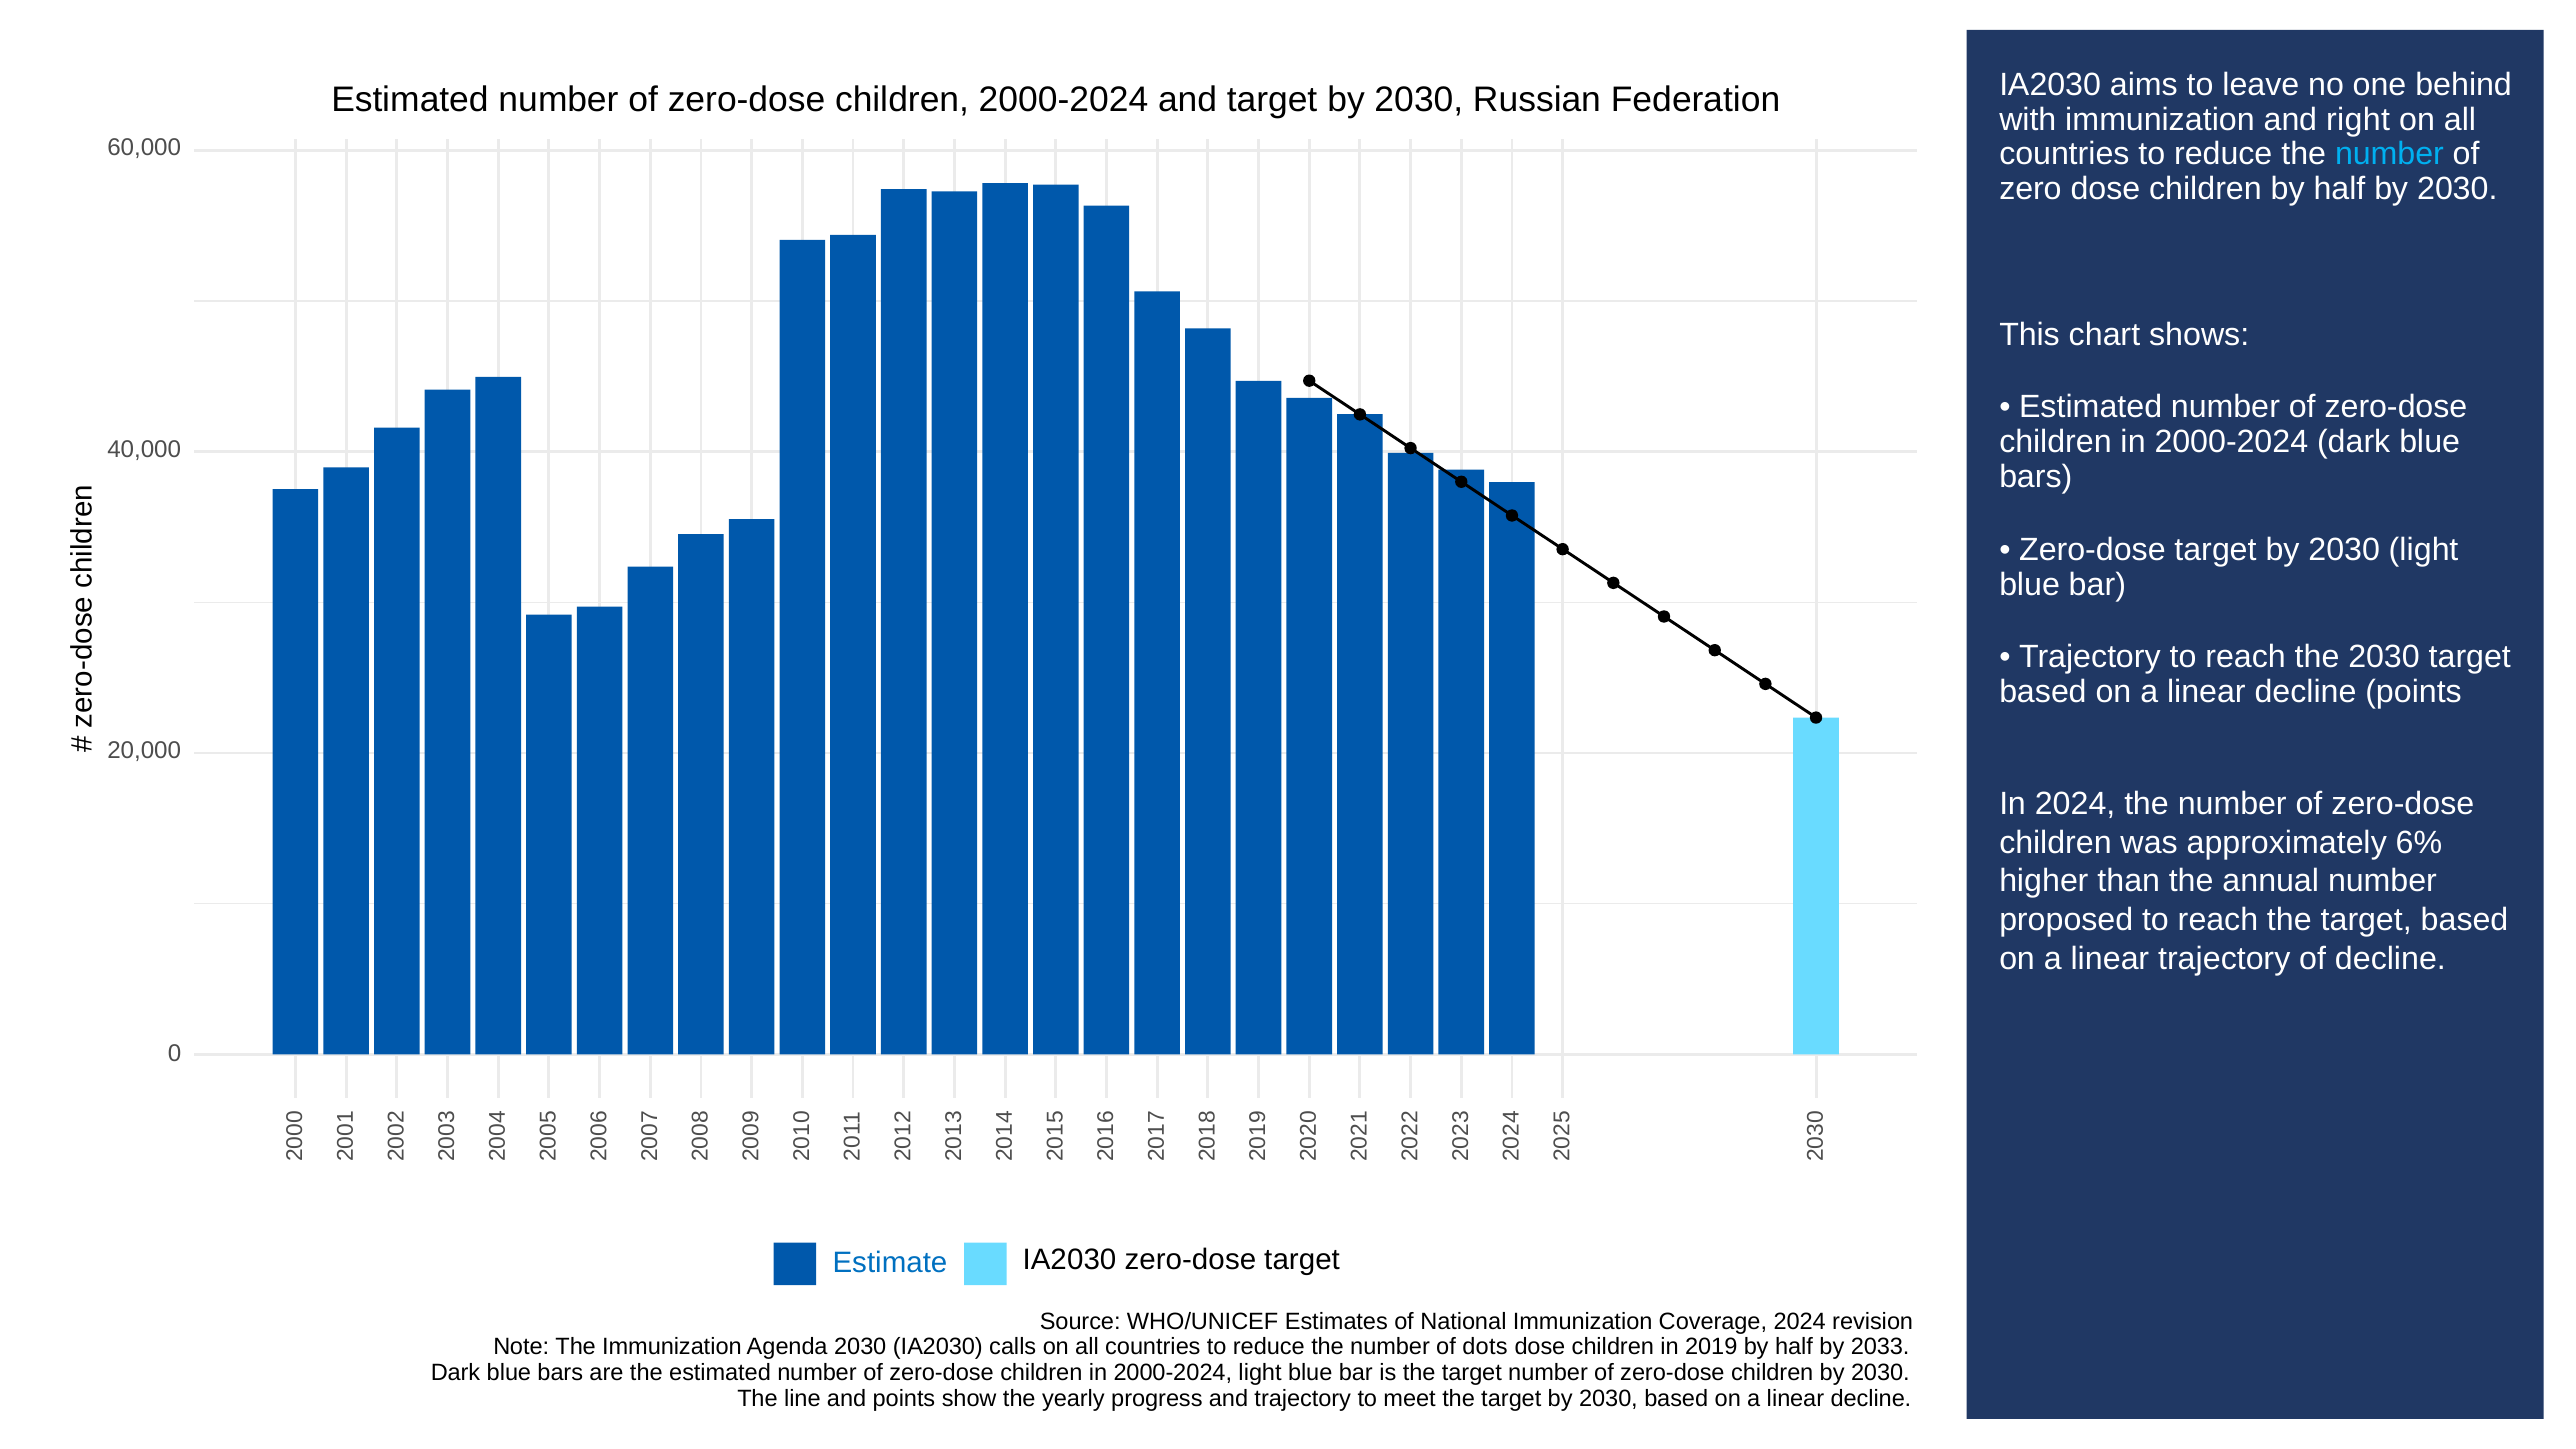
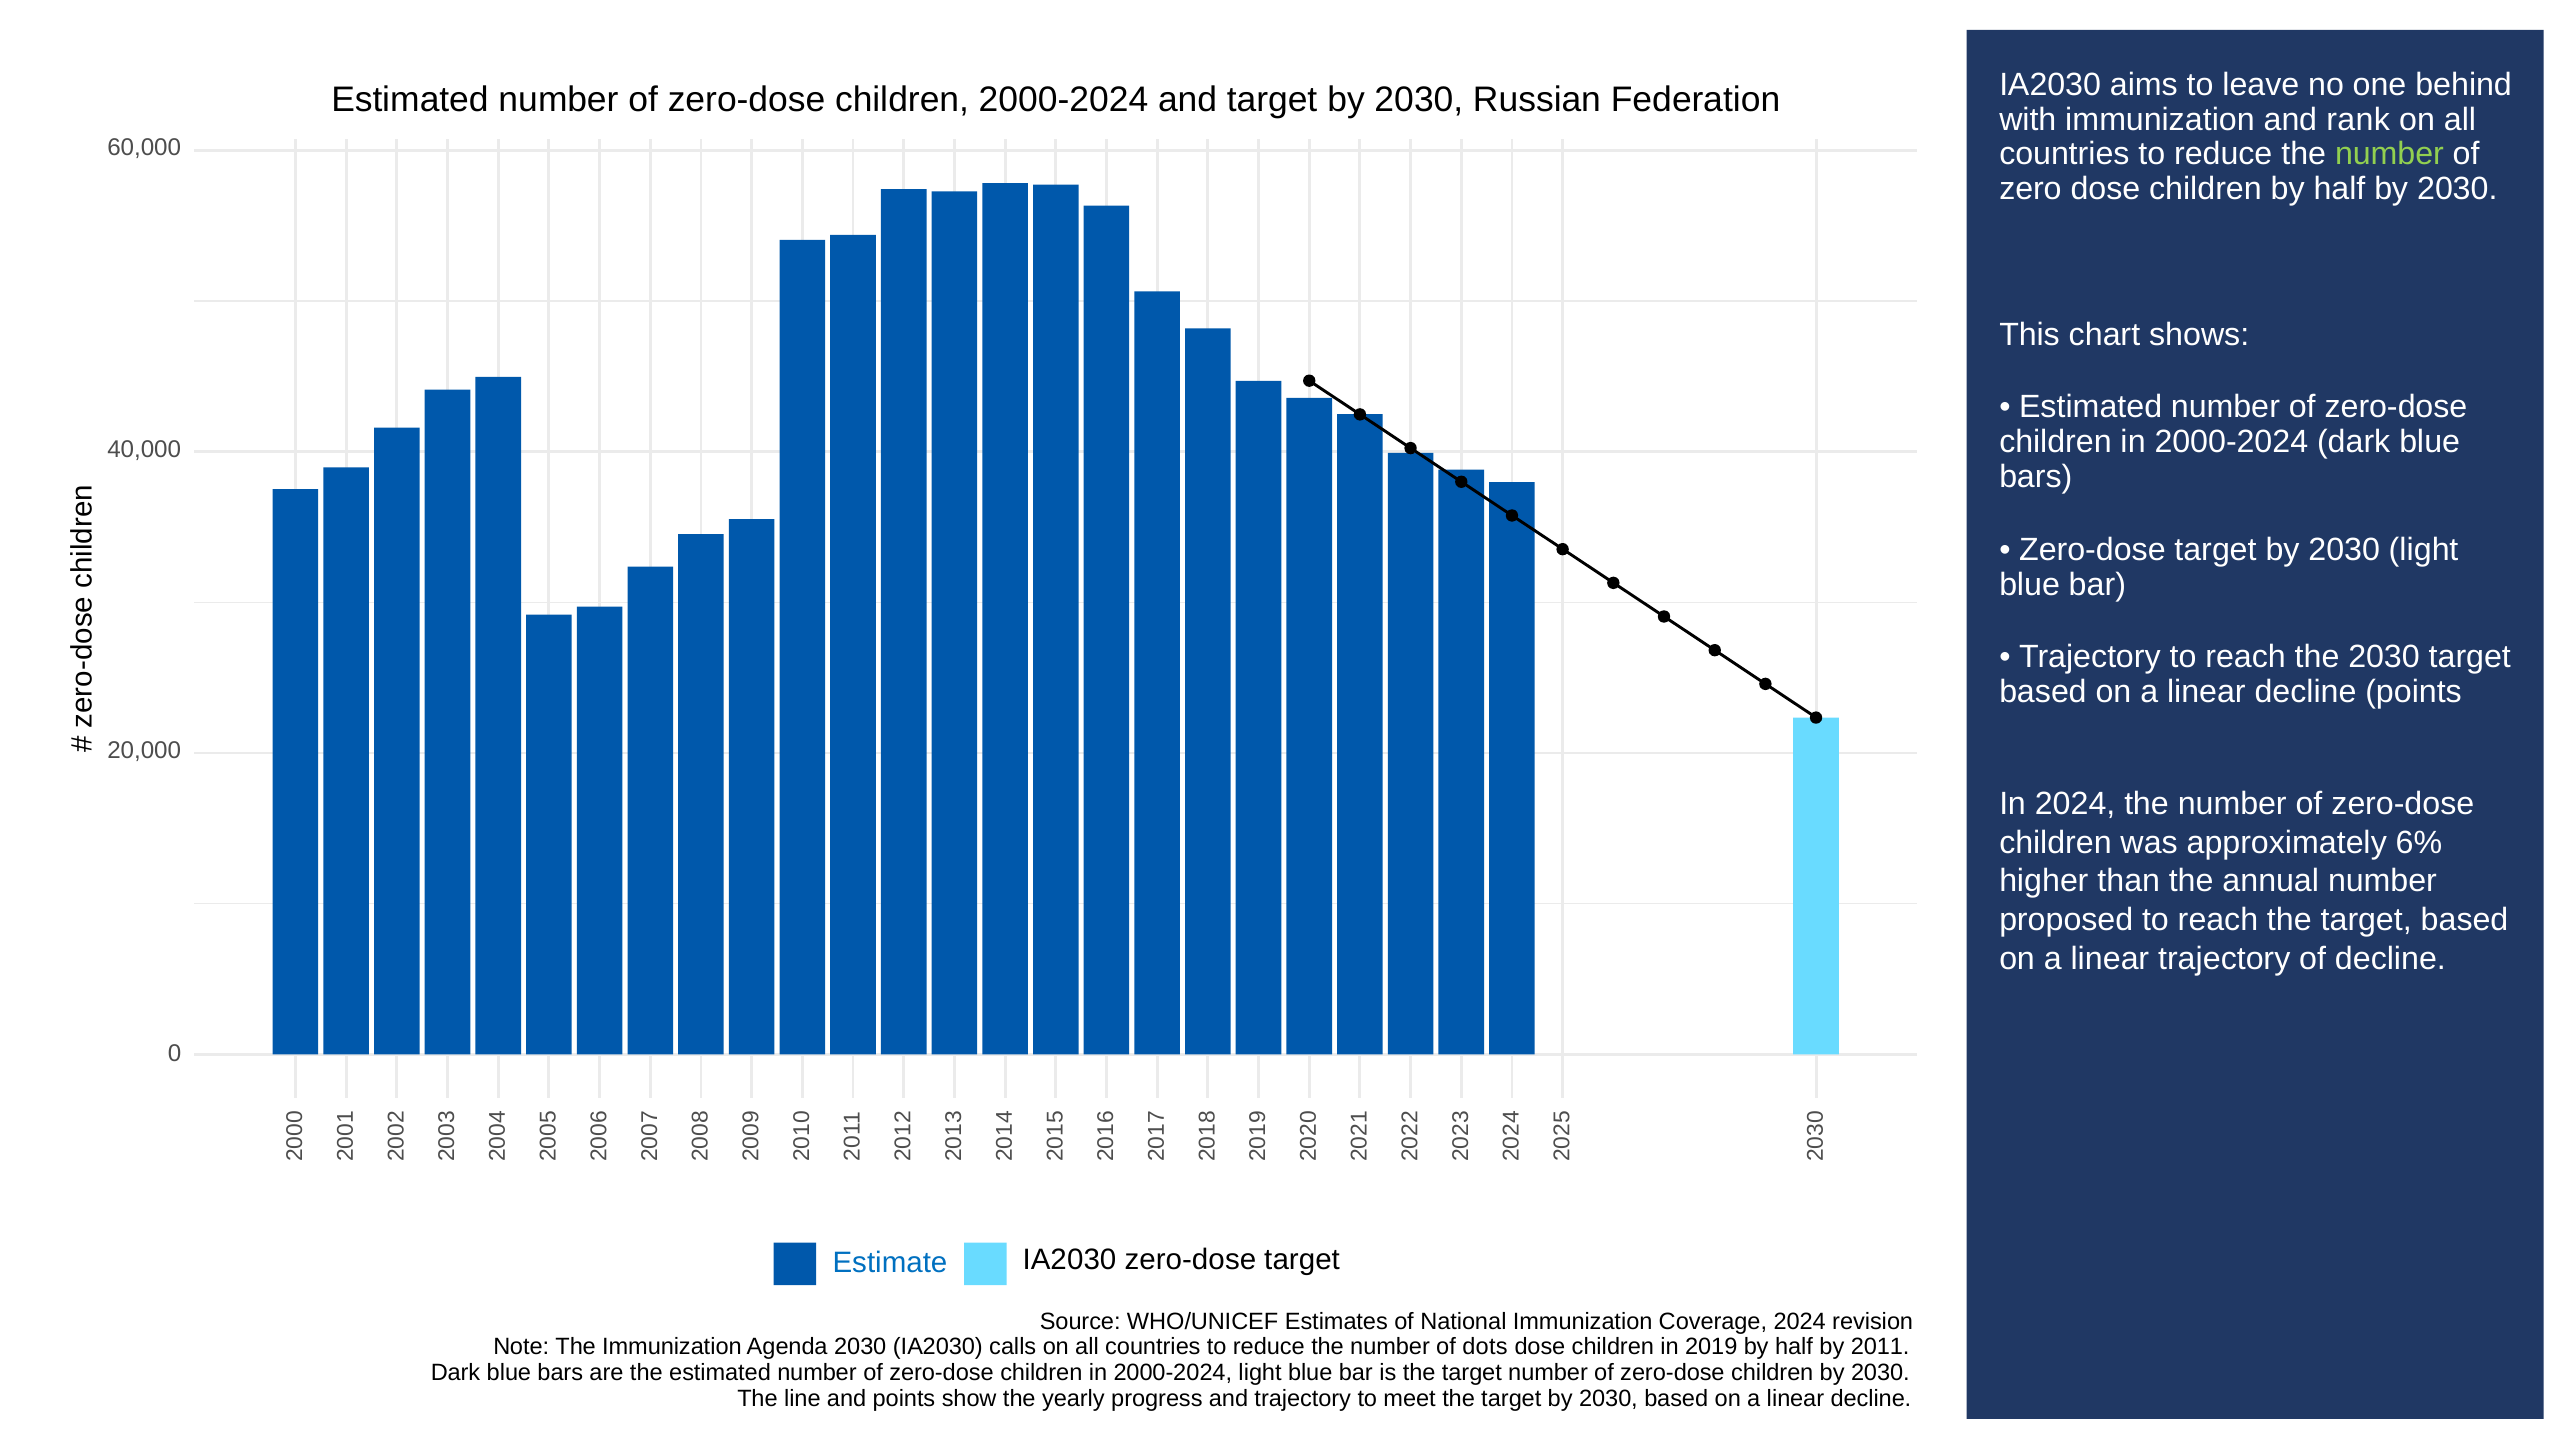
right: right -> rank (2358, 119)
number colour: light blue -> light green (2389, 154)
2033: 2033 -> 2011 (1880, 1347)
